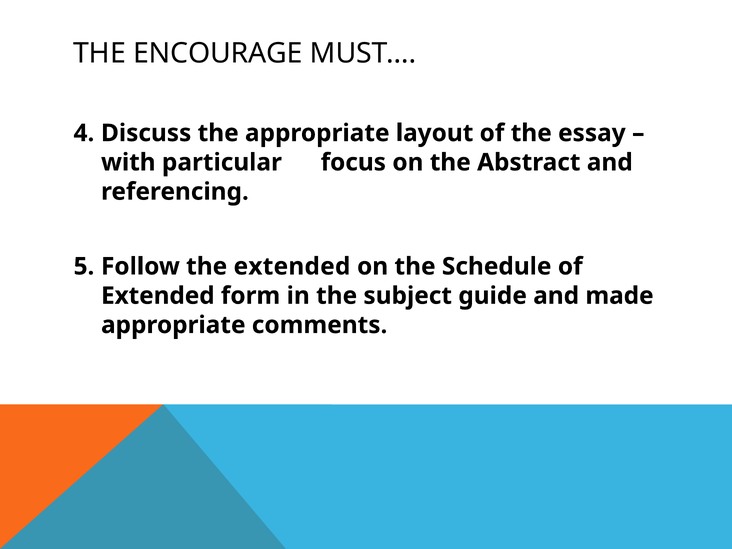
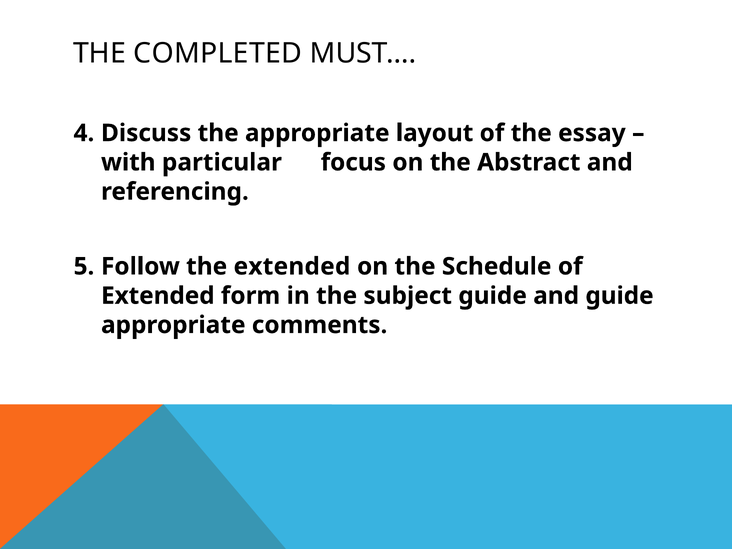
ENCOURAGE: ENCOURAGE -> COMPLETED (218, 53)
and made: made -> guide (620, 296)
